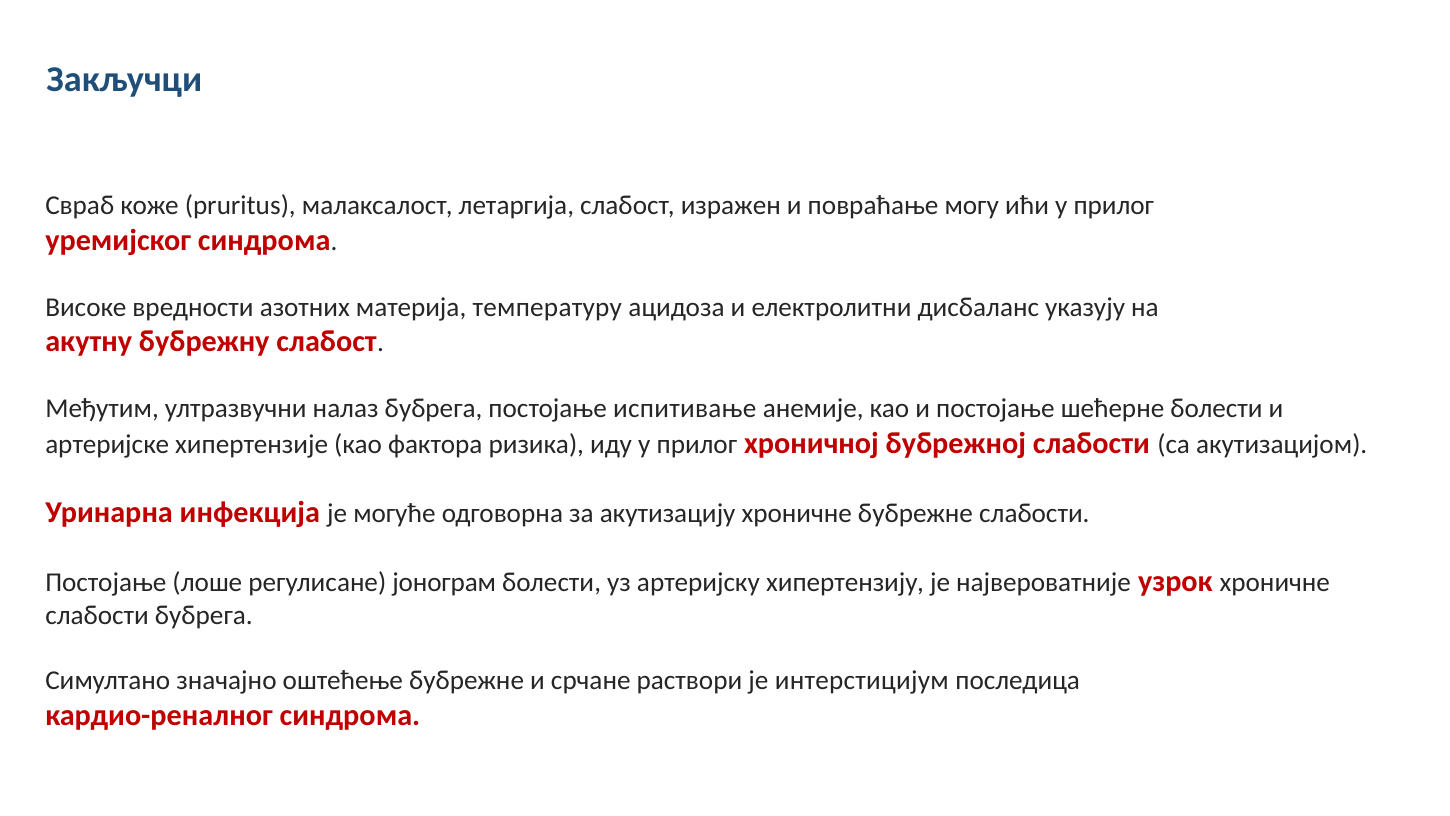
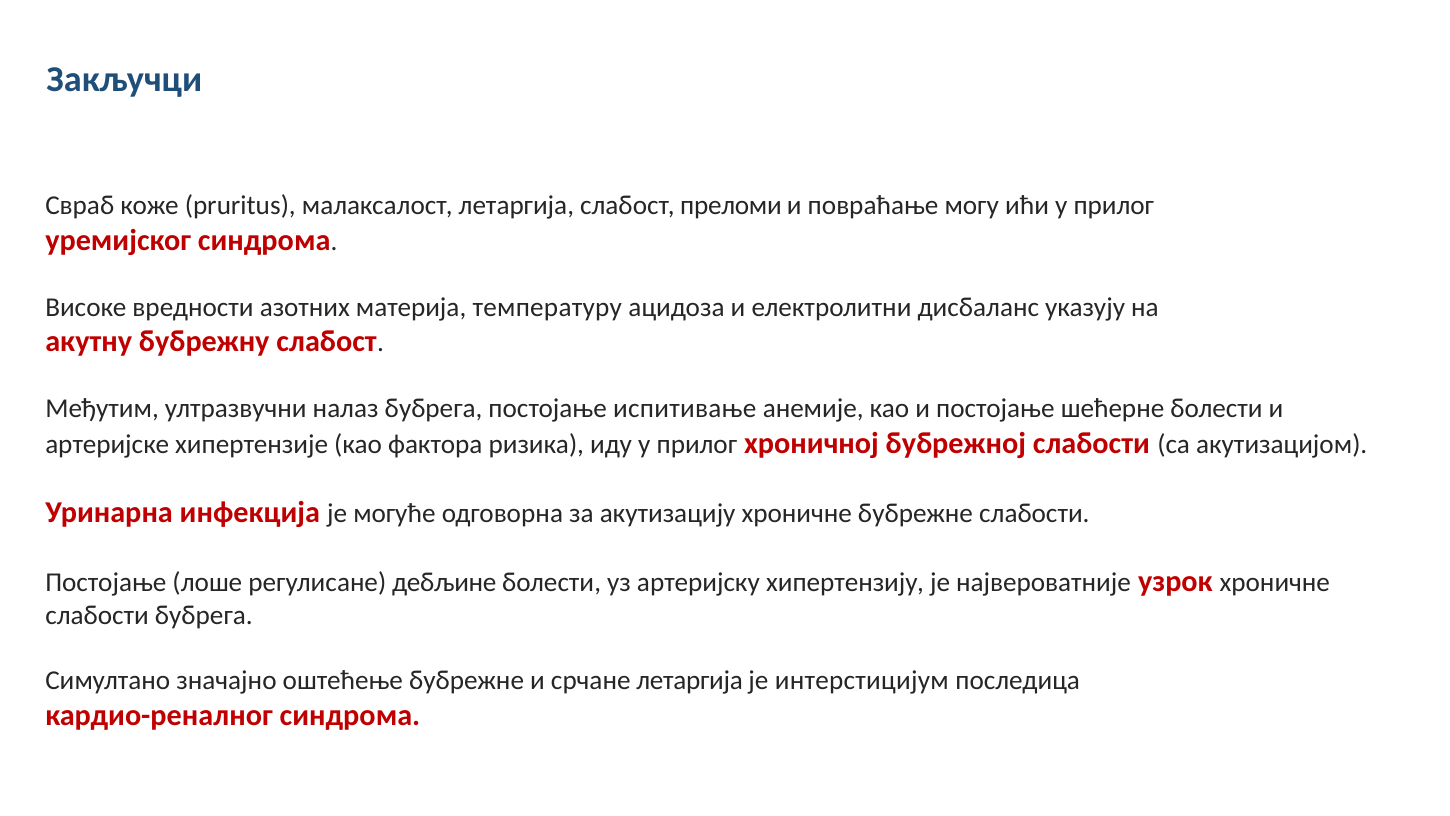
изражен: изражен -> преломи (731, 205)
јонограм: јонограм -> дебљине (444, 582)
срчане раствори: раствори -> летаргија (690, 680)
